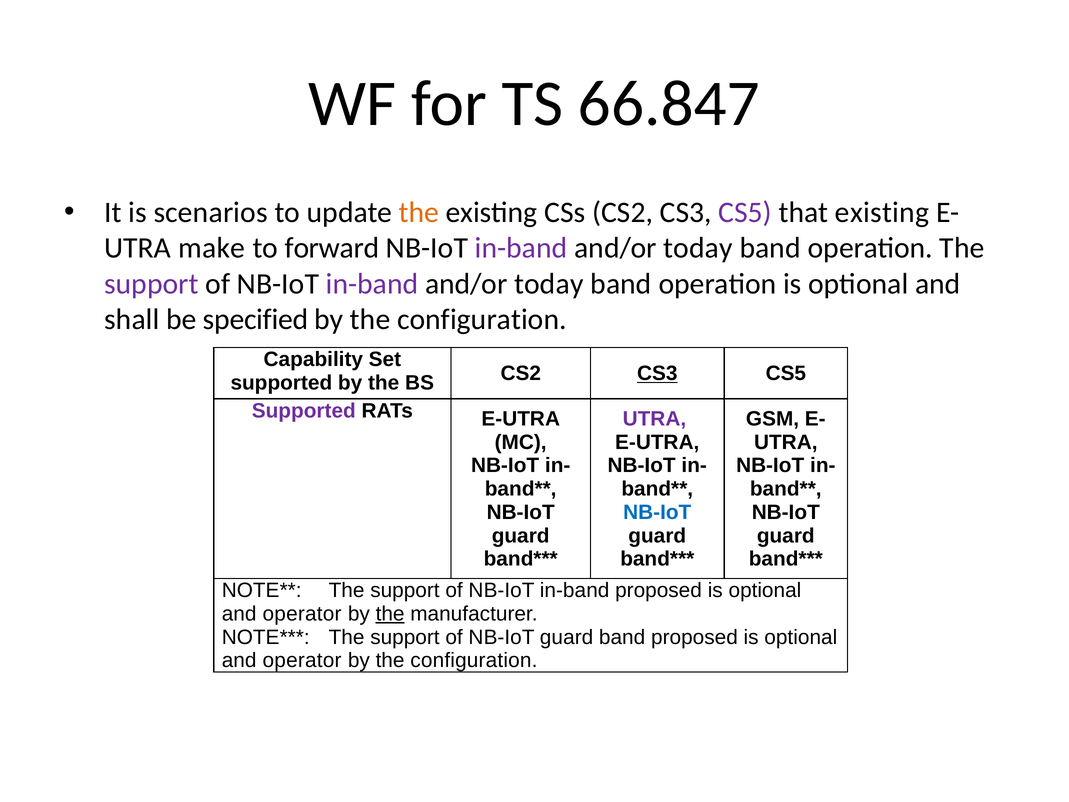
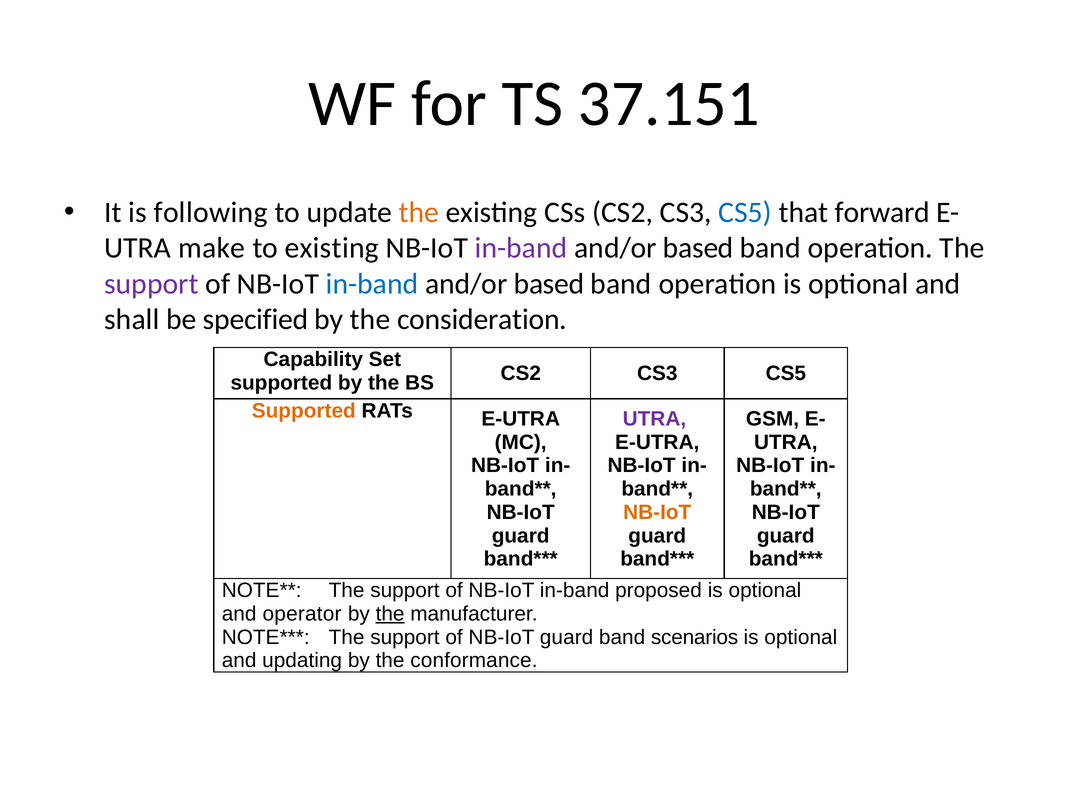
66.847: 66.847 -> 37.151 (669, 103)
scenarios: scenarios -> following (211, 212)
CS5 colour: purple -> blue (745, 212)
that existing: existing -> forward (882, 212)
to forward: forward -> existing (332, 248)
today: today -> based (698, 248)
in-band colour: purple -> blue (372, 284)
today: today -> based (549, 284)
configuration: configuration -> consideration (482, 319)
CS3 underline: present -> none (657, 373)
Supported colour: purple -> orange (304, 411)
NB-IoT colour: blue -> orange (657, 512)
band proposed: proposed -> scenarios (695, 637)
operator: operator -> updating (302, 660)
configuration: configuration -> conformance (474, 660)
